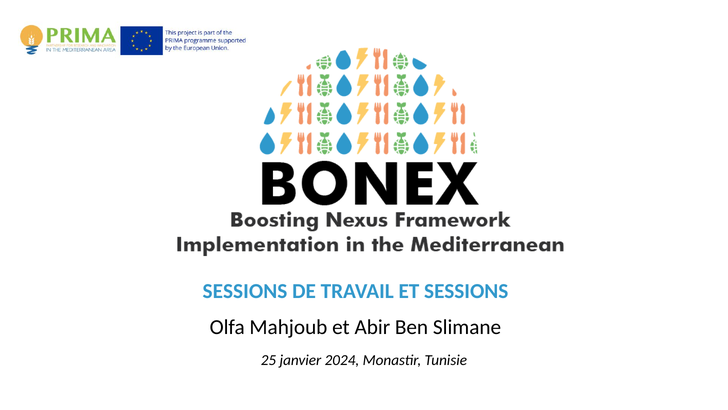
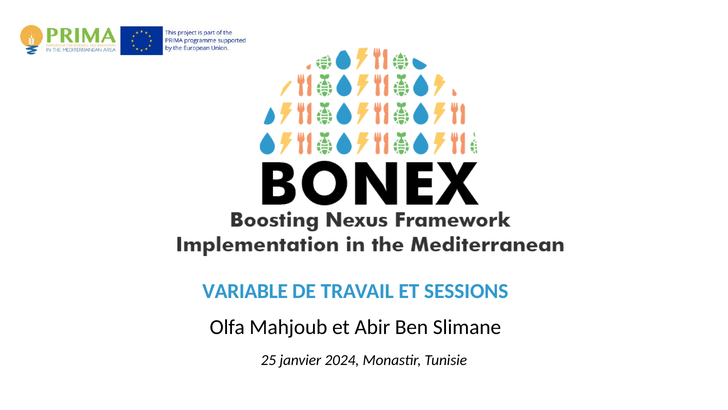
SESSIONS: SESSIONS -> VARIABLE (245, 291)
